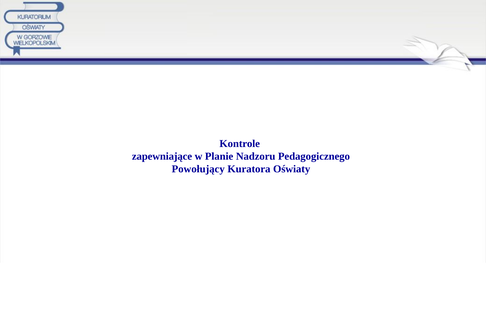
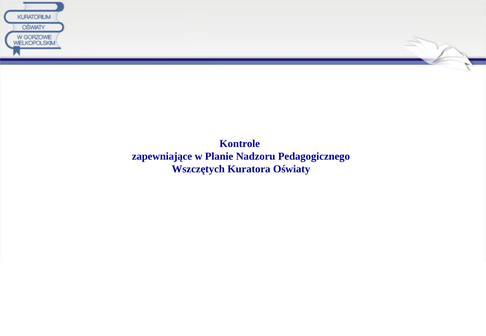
Powołujący: Powołujący -> Wszczętych (198, 169)
